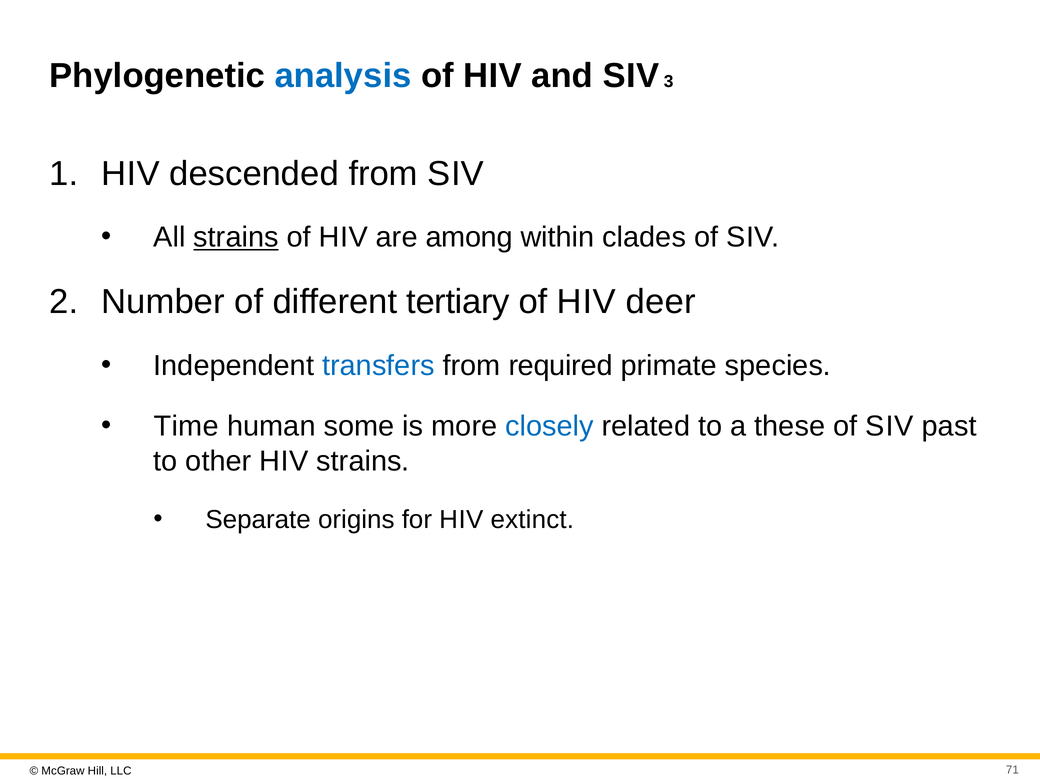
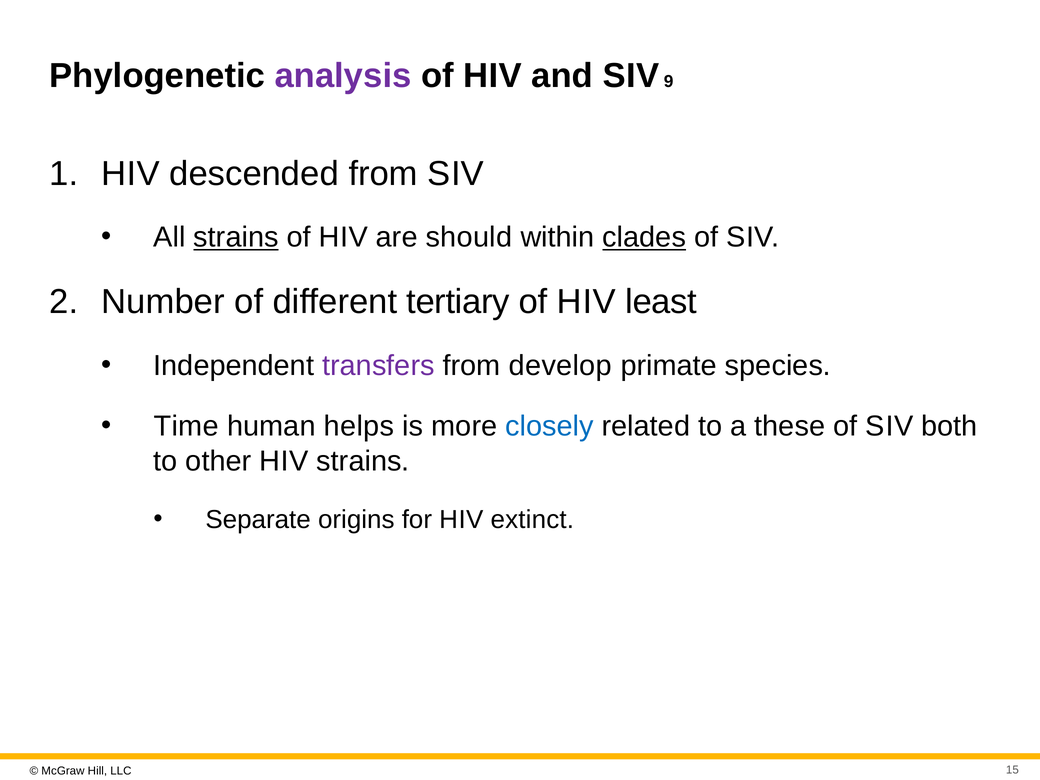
analysis colour: blue -> purple (343, 76)
3: 3 -> 9 (669, 81)
among: among -> should (469, 237)
clades underline: none -> present (644, 237)
deer: deer -> least (661, 302)
transfers colour: blue -> purple (378, 366)
required: required -> develop (560, 366)
some: some -> helps (359, 426)
past: past -> both (949, 426)
71: 71 -> 15 (1012, 770)
